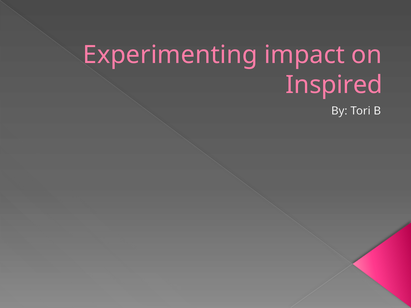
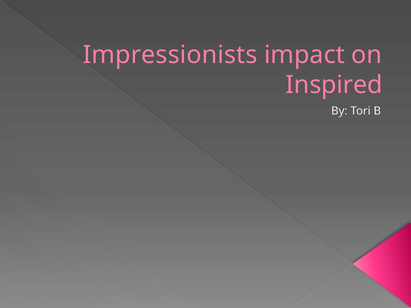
Experimenting: Experimenting -> Impressionists (170, 55)
